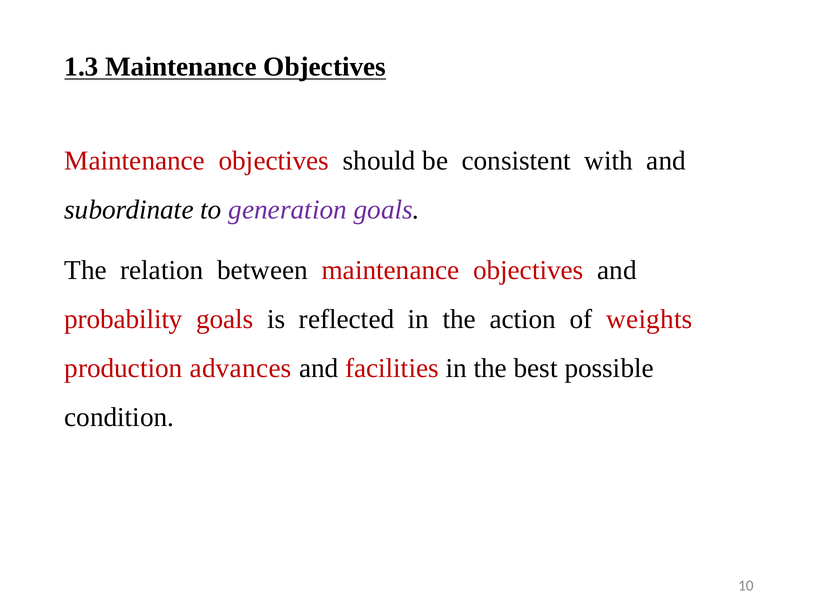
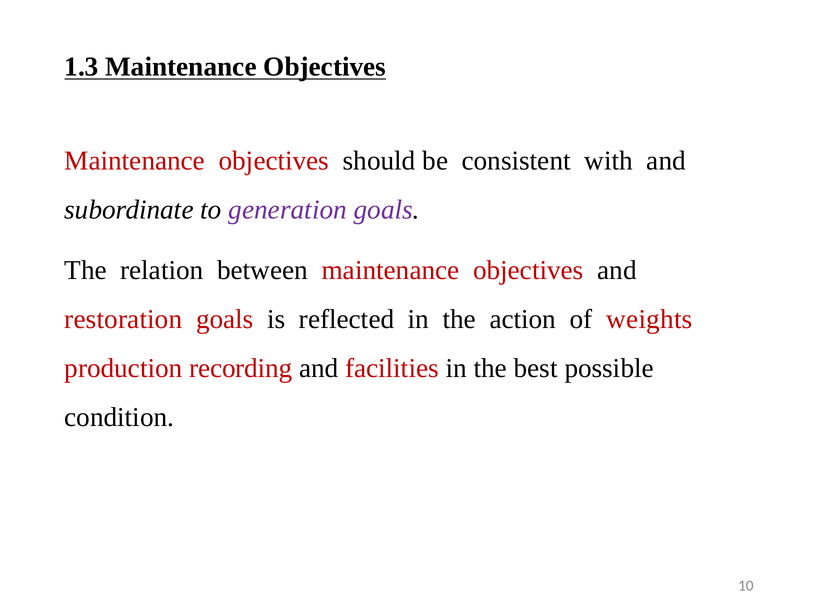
probability: probability -> restoration (123, 320)
advances: advances -> recording (241, 369)
